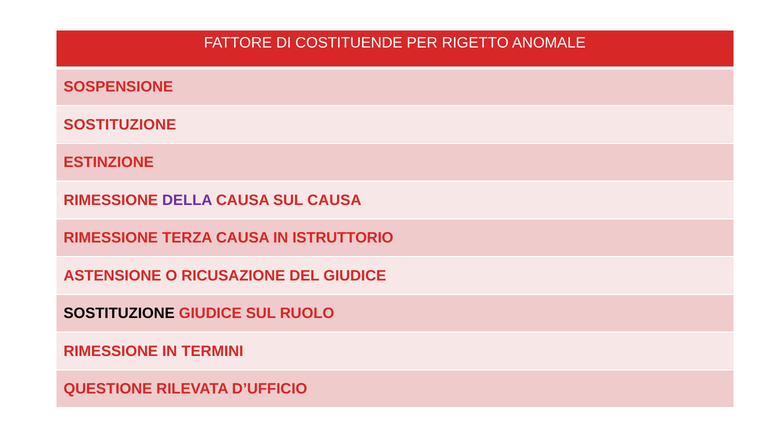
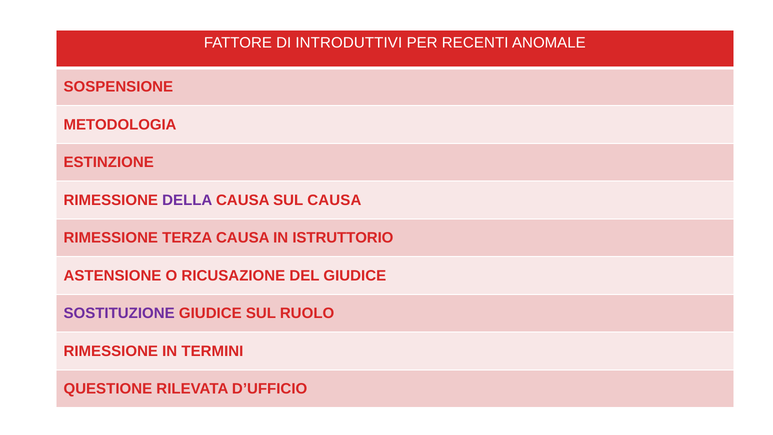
COSTITUENDE: COSTITUENDE -> INTRODUTTIVI (349, 43)
RIGETTO: RIGETTO -> RECENTI (475, 43)
SOSTITUZIONE: SOSTITUZIONE -> METODOLOGIA (120, 125)
SOSTITUZIONE colour: black -> purple (119, 313)
